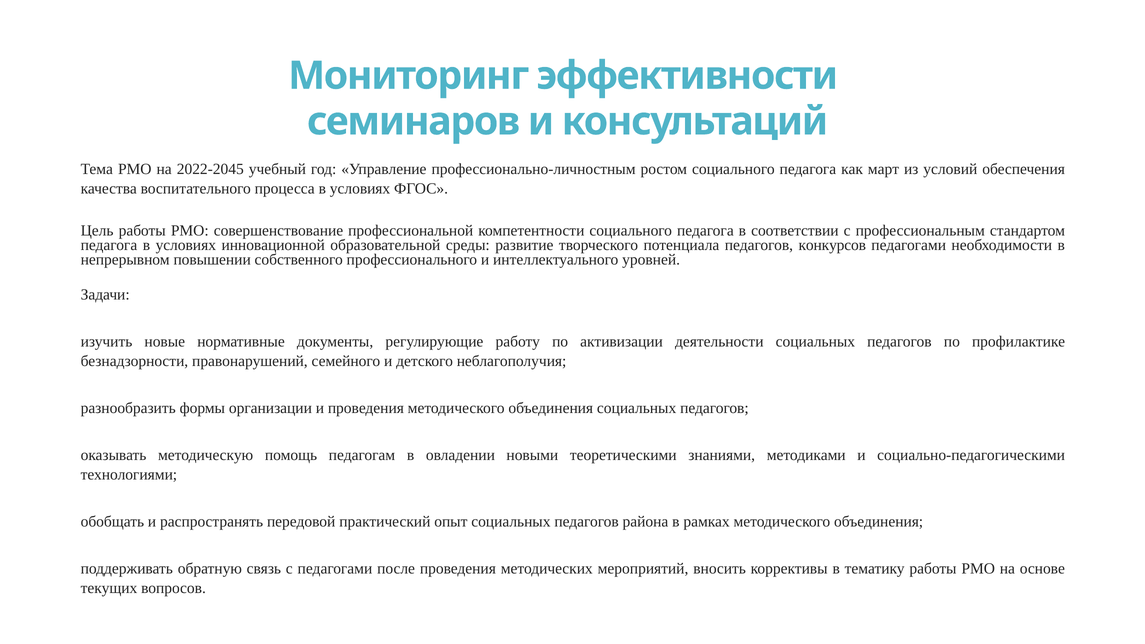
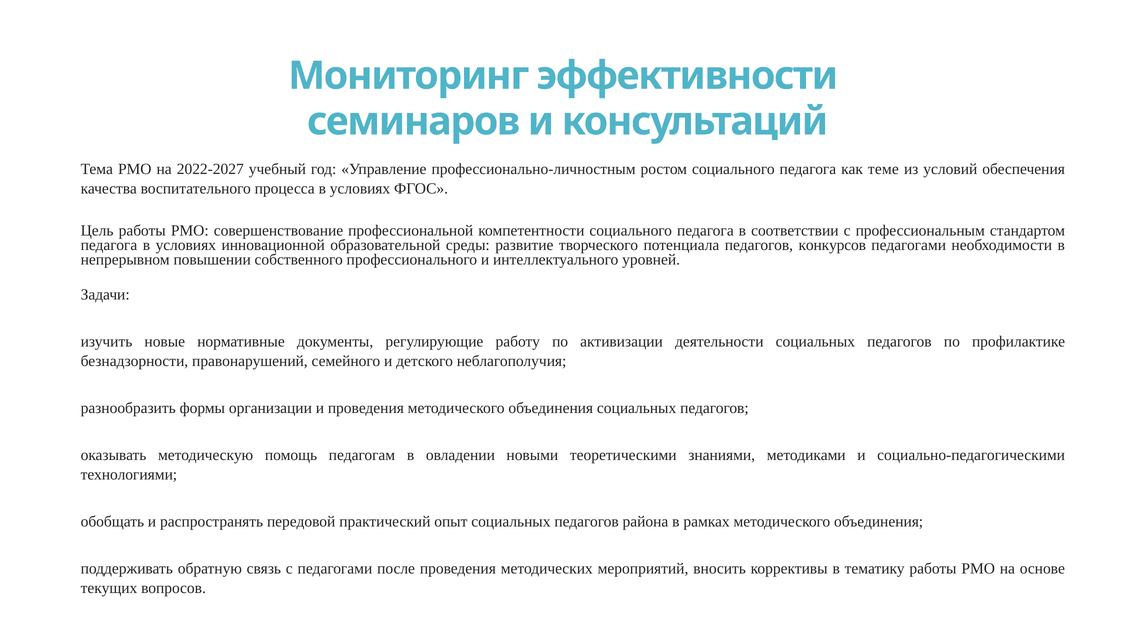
2022-2045: 2022-2045 -> 2022-2027 (210, 169)
март: март -> теме (883, 169)
